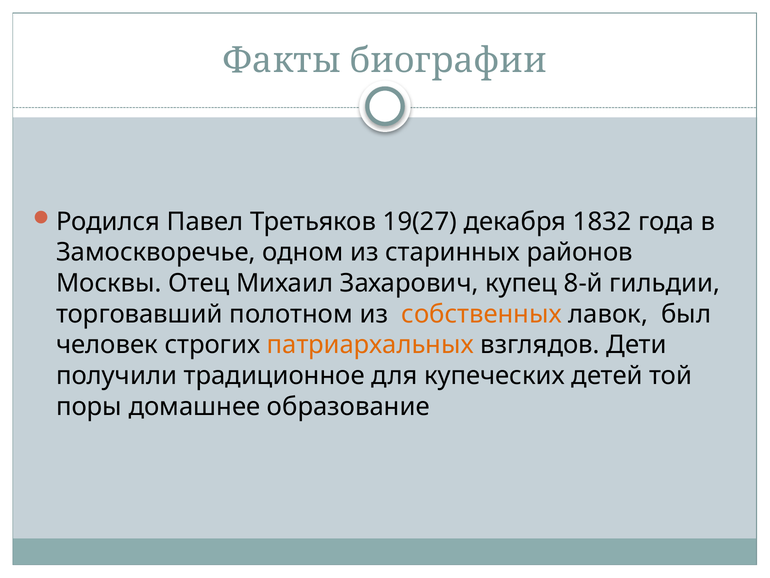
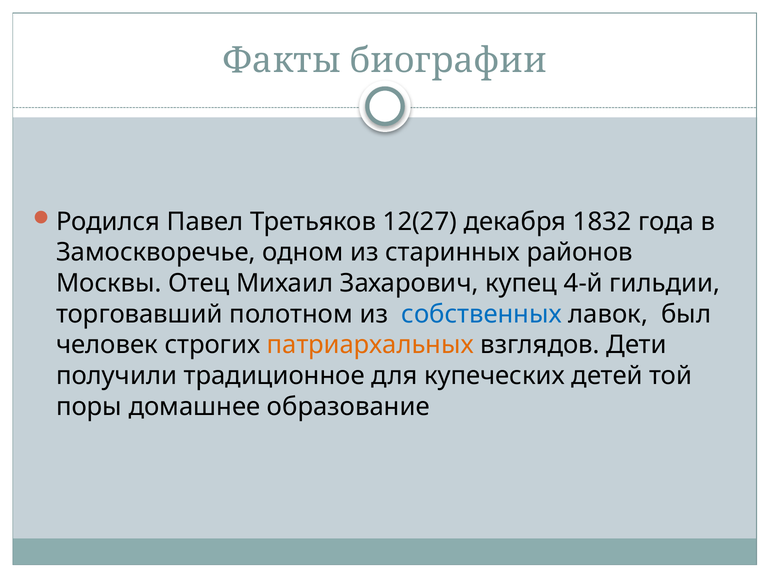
19(27: 19(27 -> 12(27 (420, 221)
8-й: 8-й -> 4-й (583, 283)
собственных colour: orange -> blue (482, 314)
